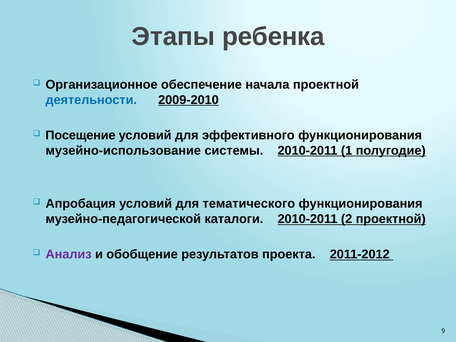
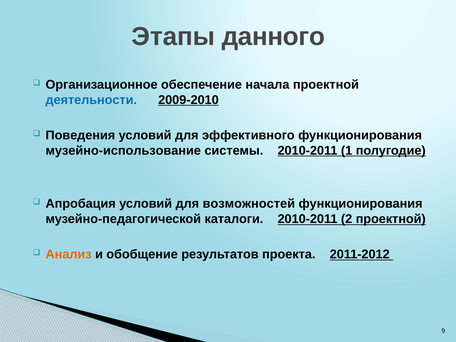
ребенка: ребенка -> данного (273, 37)
Посещение: Посещение -> Поведения (80, 135)
тематического: тематического -> возможностей (249, 204)
Анализ colour: purple -> orange (69, 254)
